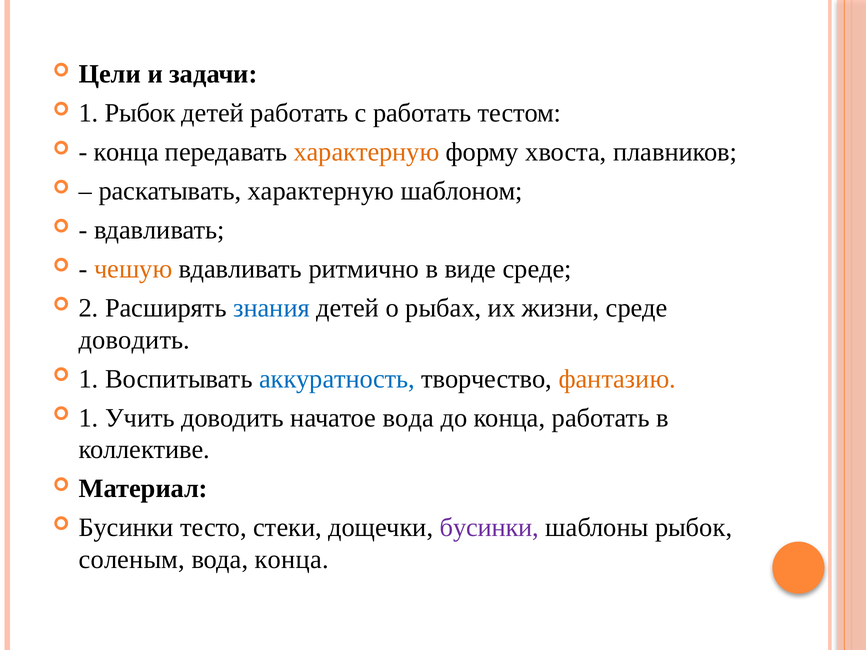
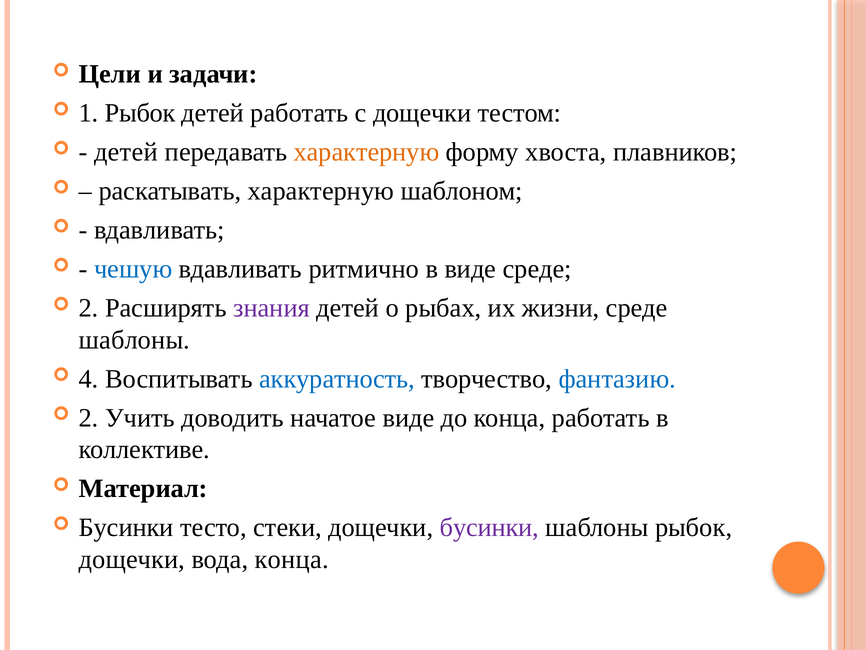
с работать: работать -> дощечки (422, 113)
конца: конца -> детей (126, 152)
чешую colour: orange -> blue (133, 269)
знания colour: blue -> purple (271, 308)
доводить: доводить -> шаблоны (134, 340)
1: 1 -> 4 (89, 378)
фантазию colour: orange -> blue (617, 378)
1: 1 -> 2 (89, 417)
начатое вода: вода -> виде (408, 417)
соленым: соленым -> дощечки (132, 559)
